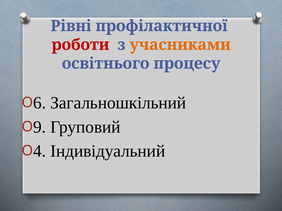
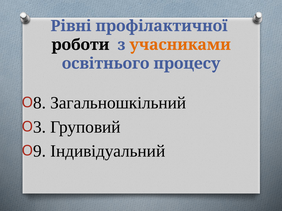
роботи colour: red -> black (80, 45)
6: 6 -> 8 (40, 103)
9: 9 -> 3 (40, 127)
4: 4 -> 9 (40, 151)
